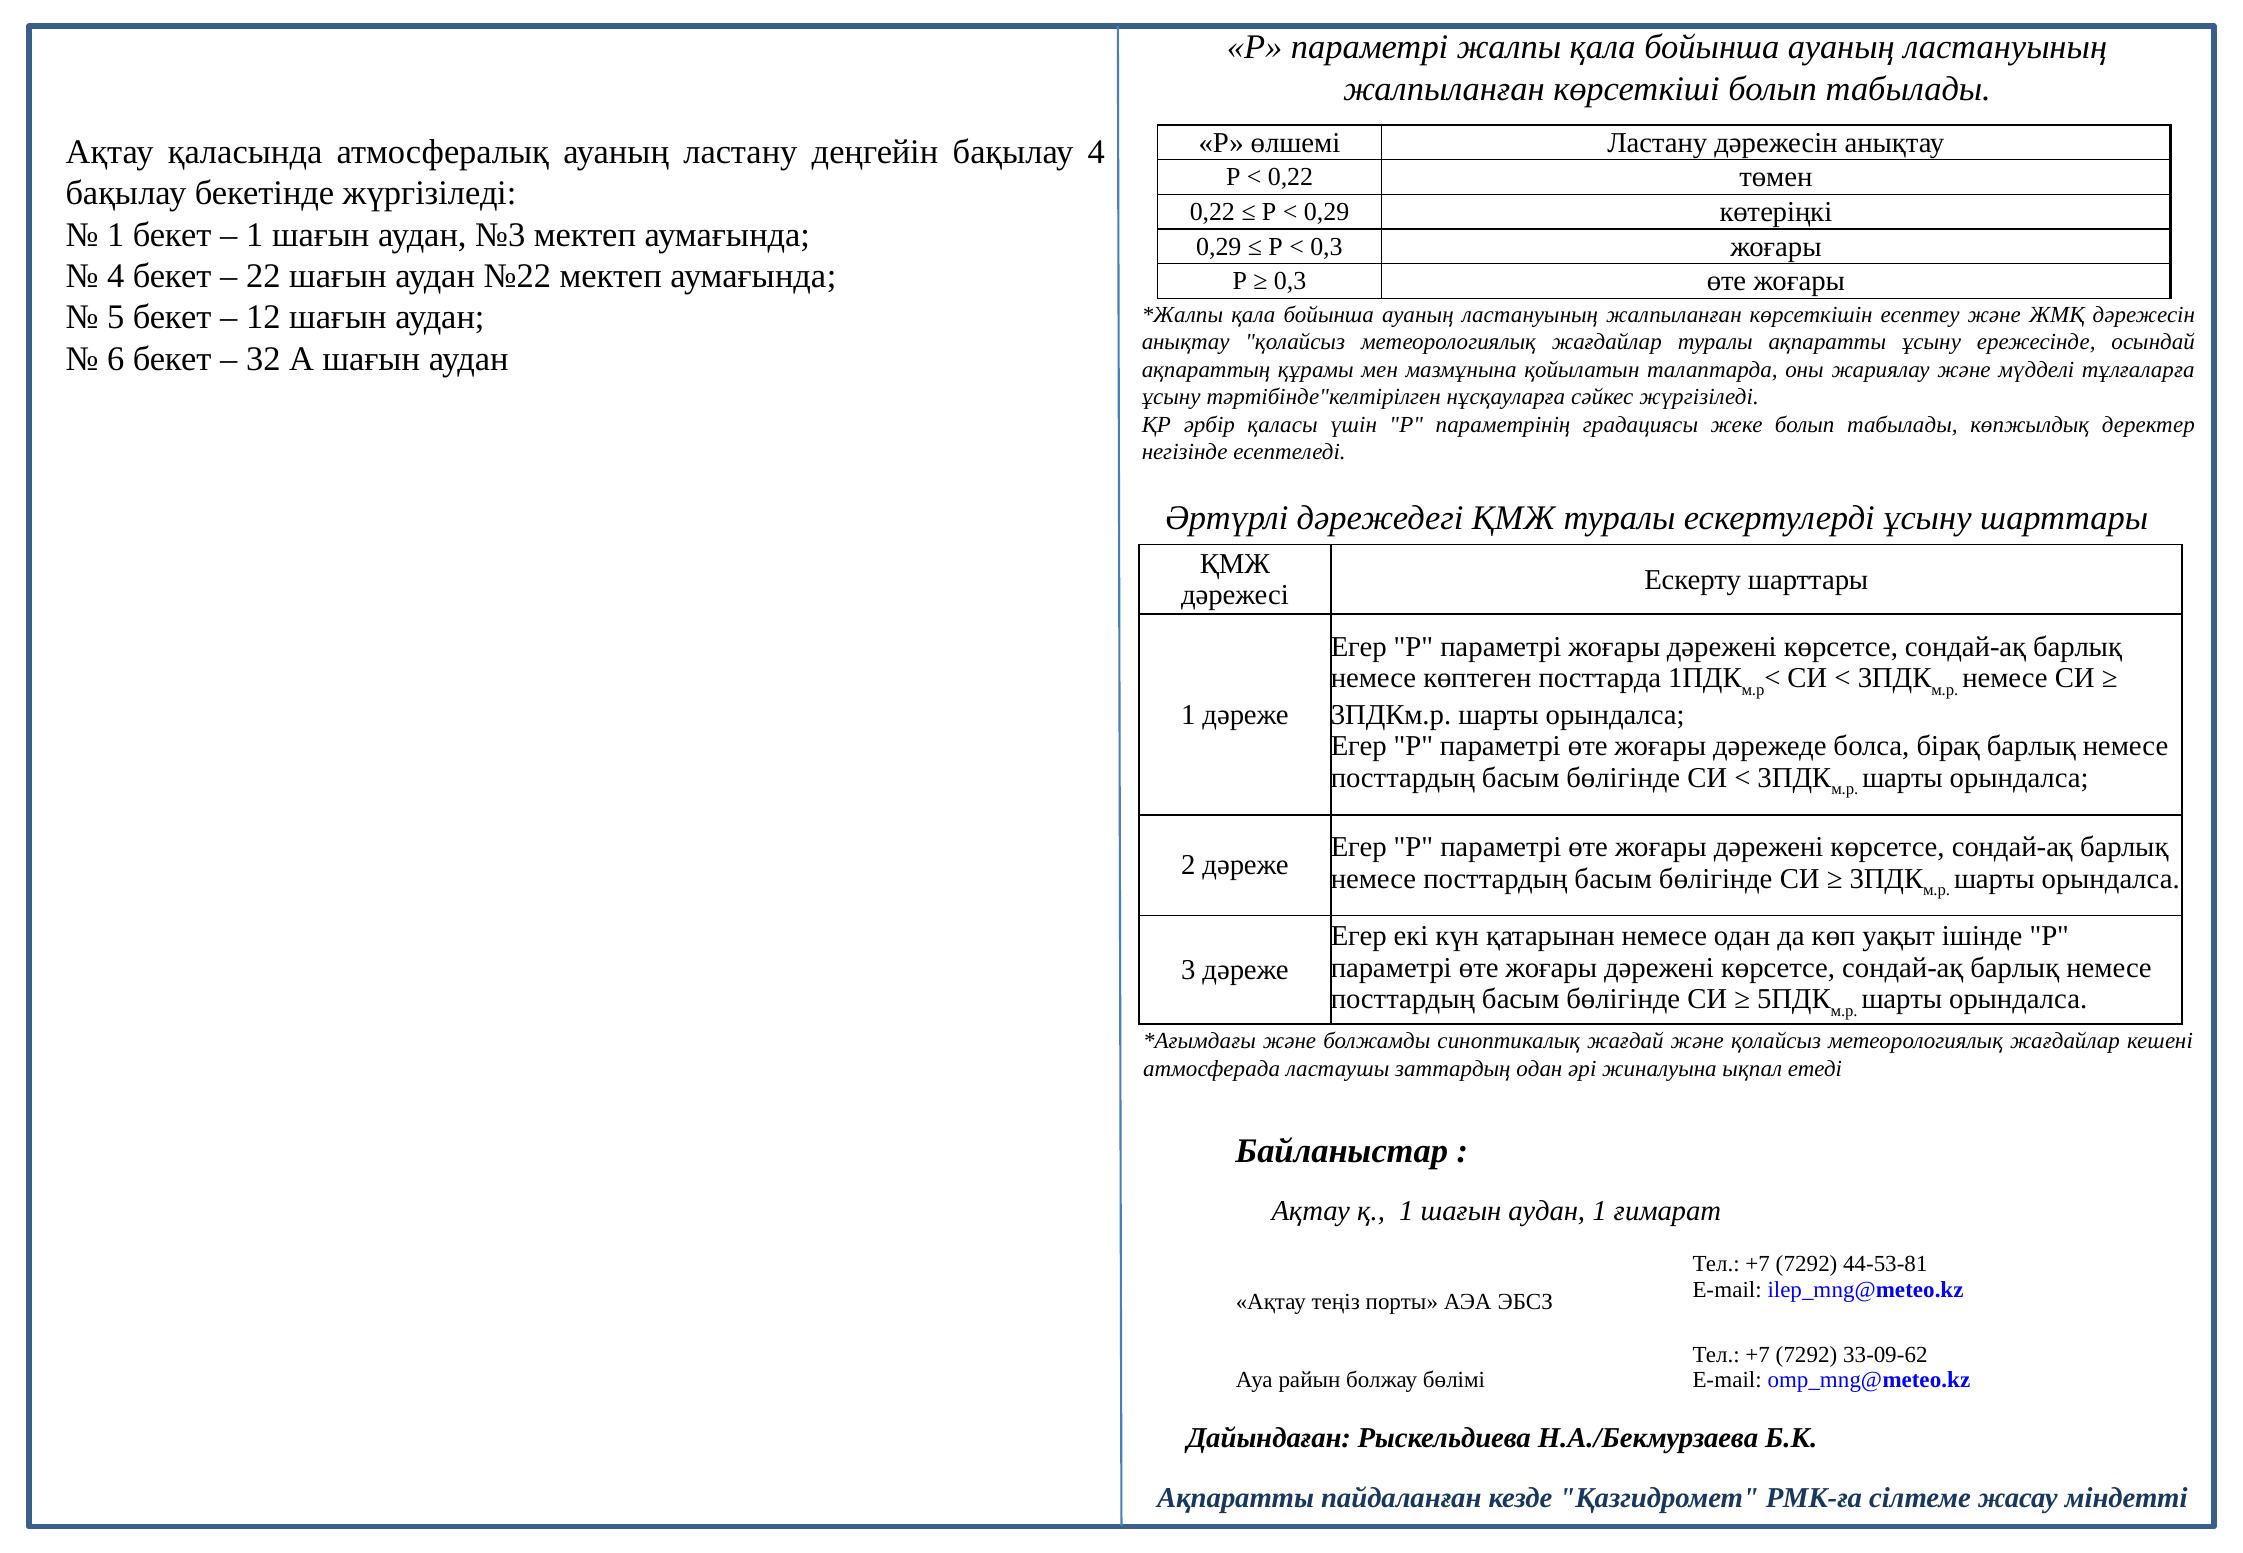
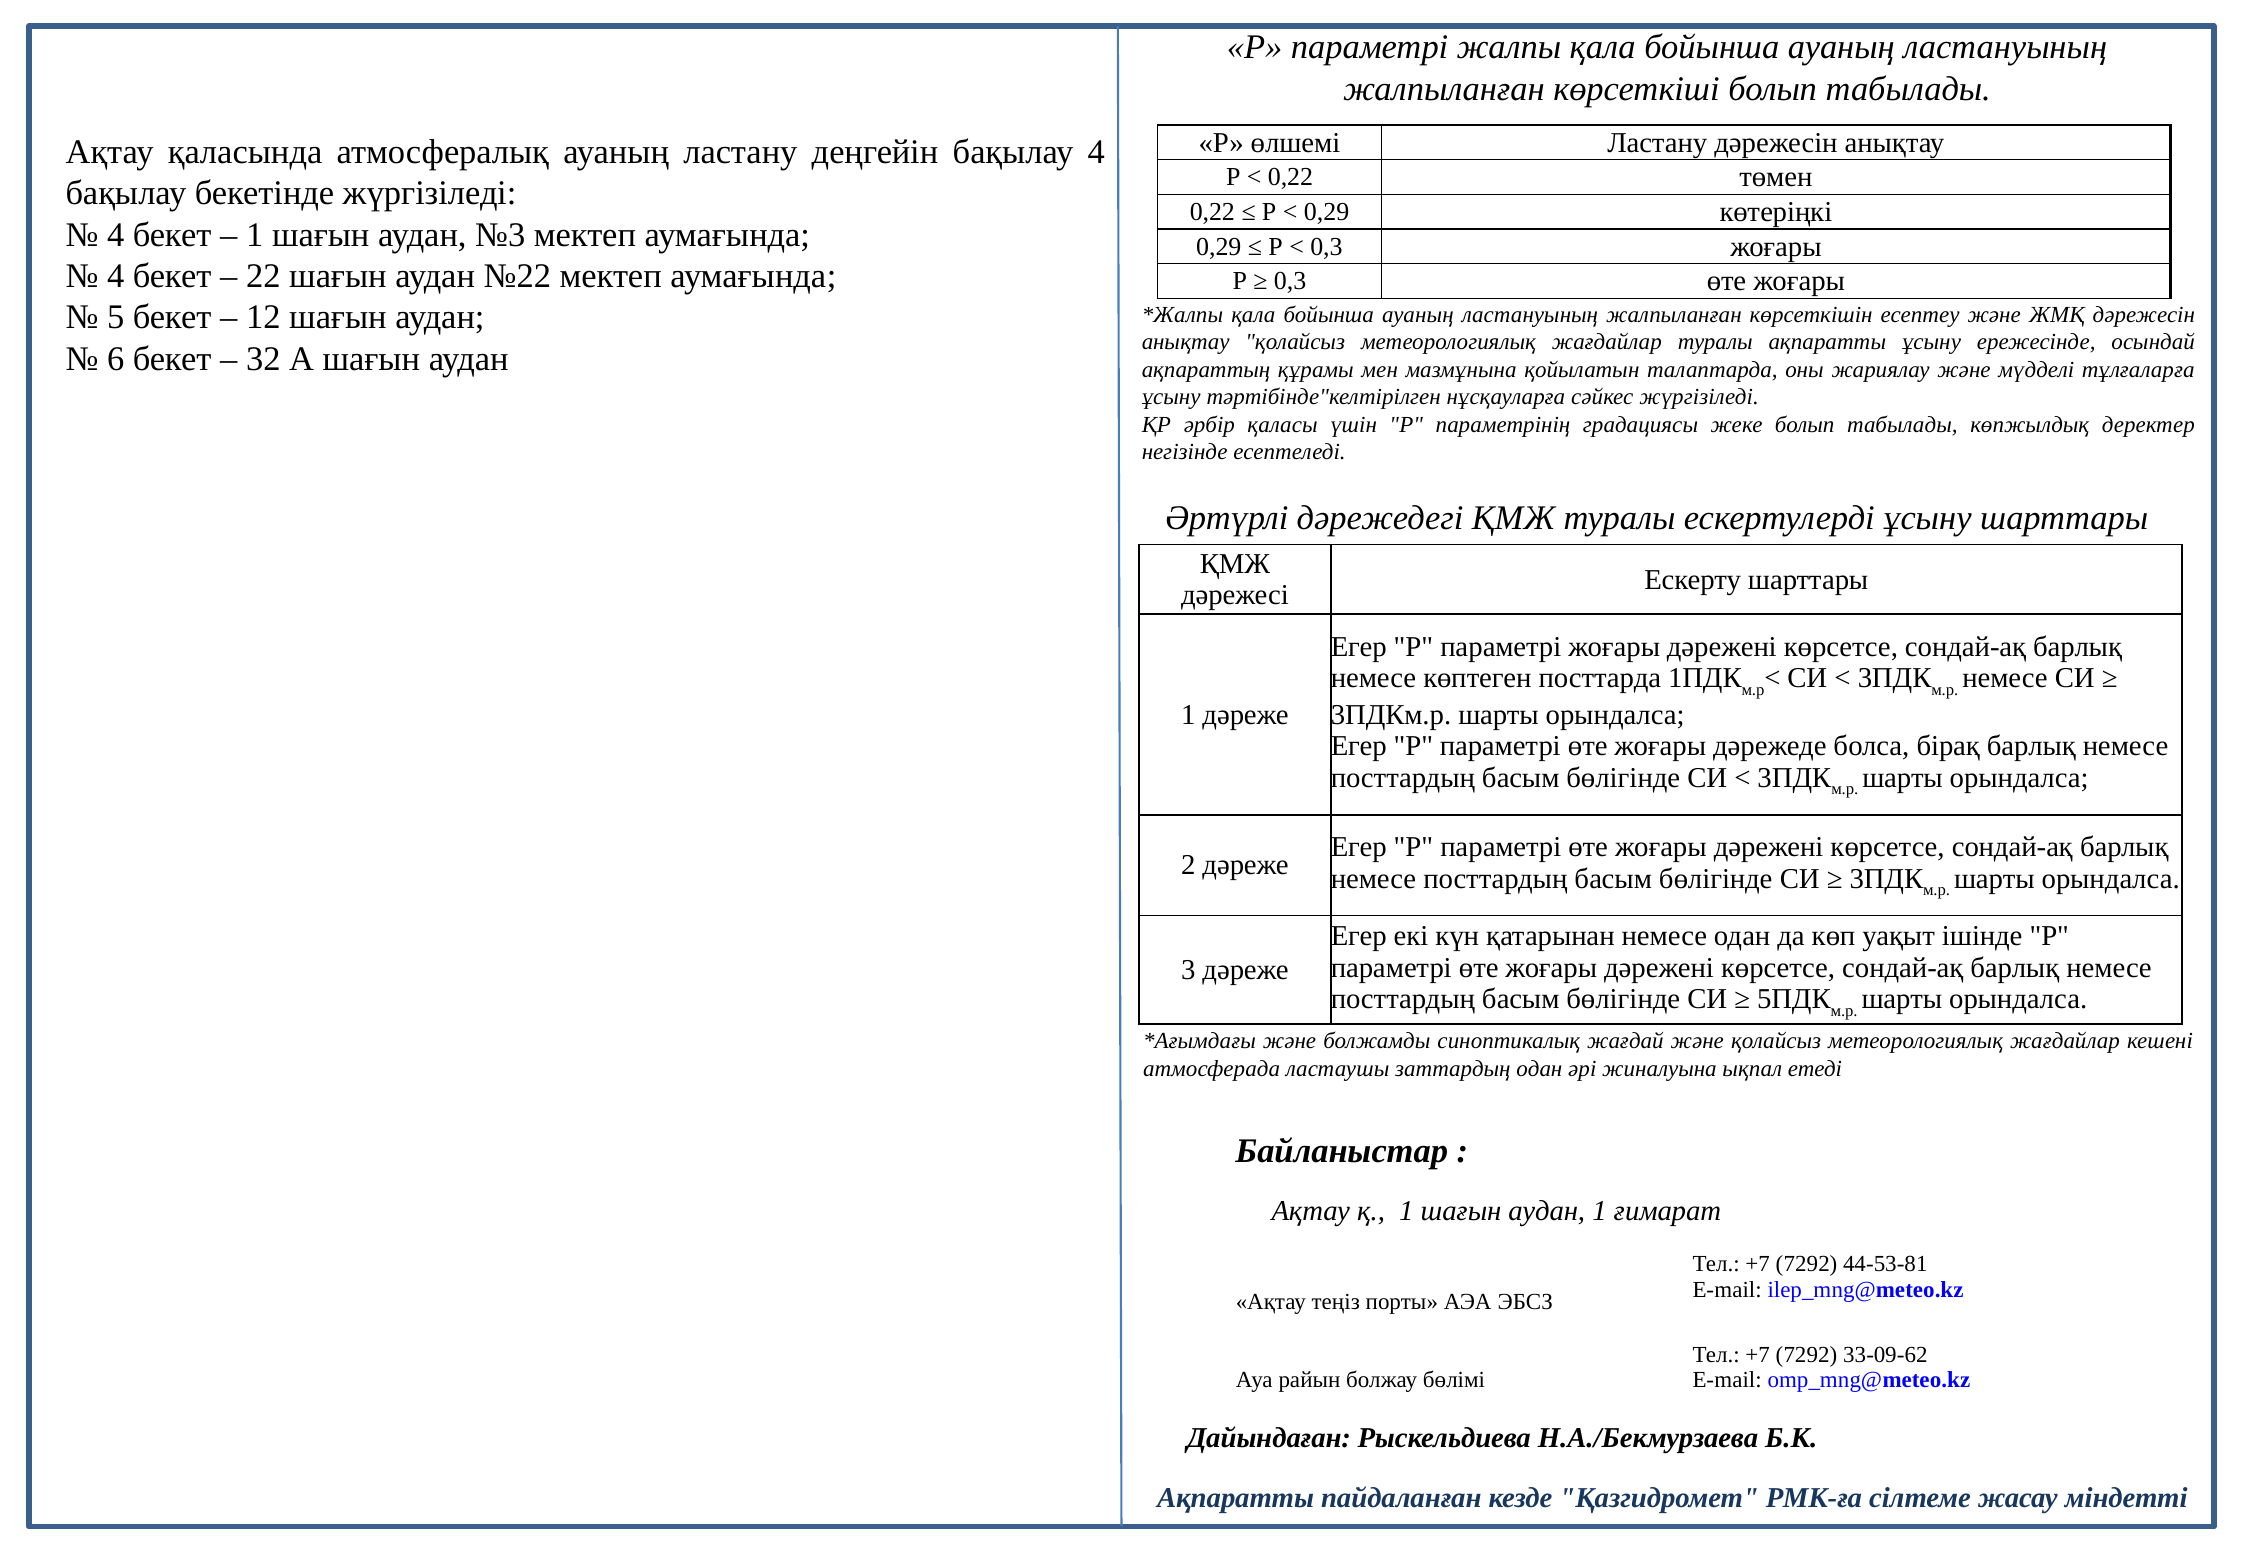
1: 1 -> 4 (116, 235)
